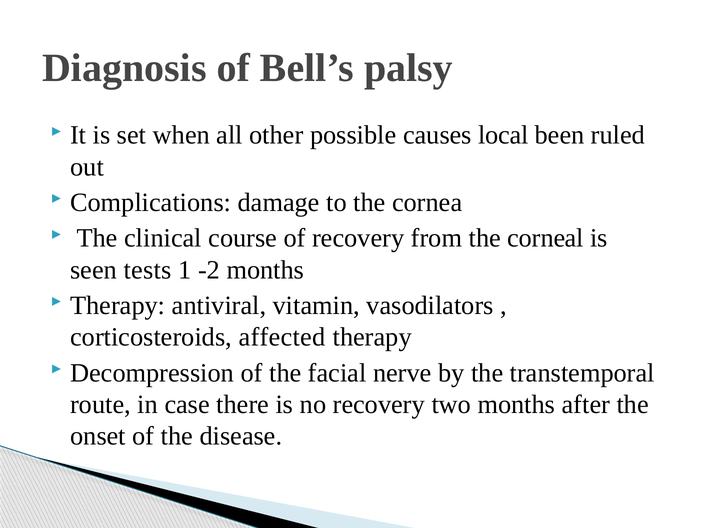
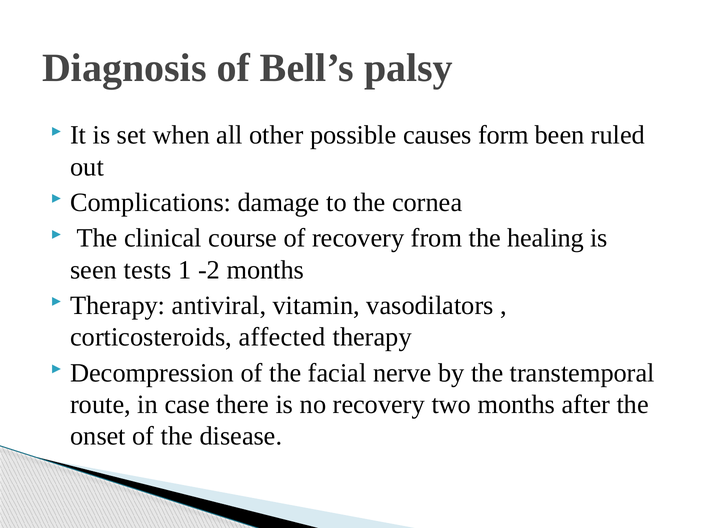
local: local -> form (503, 135)
corneal: corneal -> healing (546, 238)
